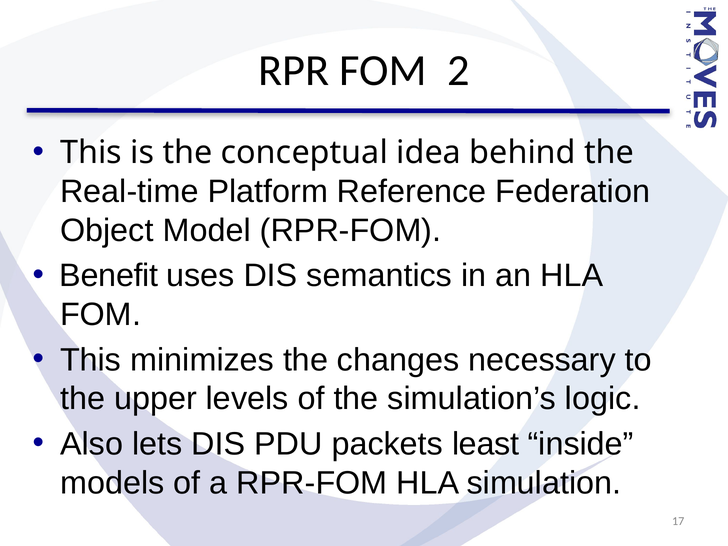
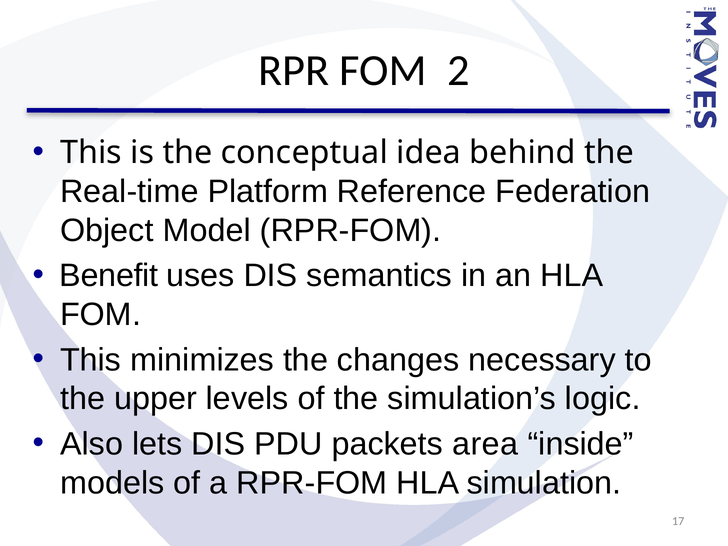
least: least -> area (485, 444)
